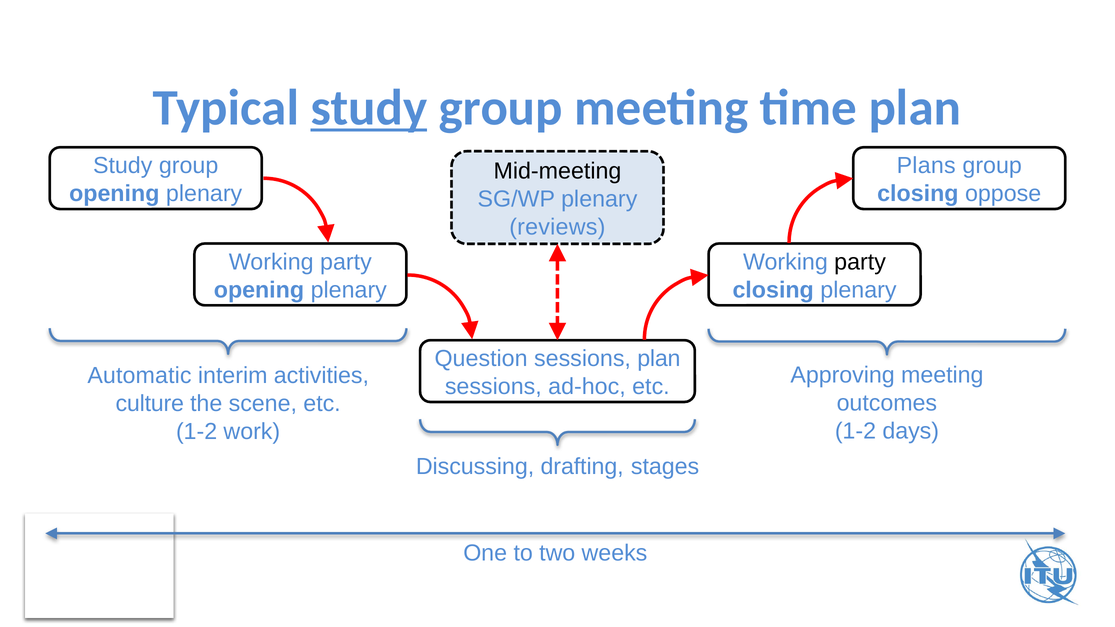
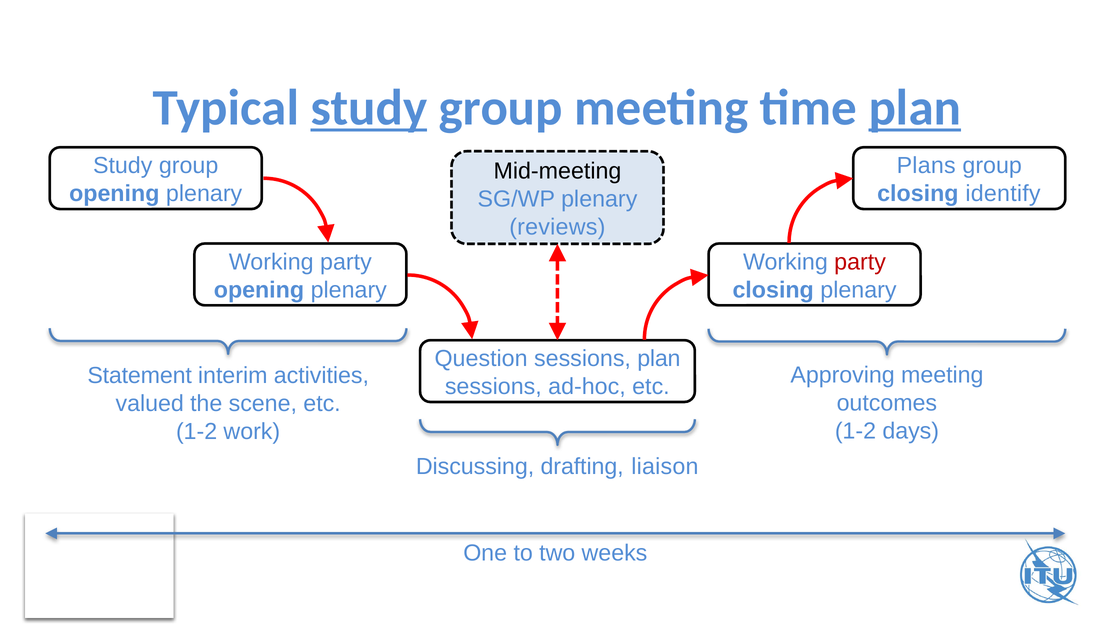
plan underline: none -> present (915, 108)
oppose: oppose -> identify (1003, 194)
party colour: black -> red (860, 262)
Automatic: Automatic -> Statement (140, 376)
culture: culture -> valued (150, 404)
stages: stages -> liaison (665, 467)
